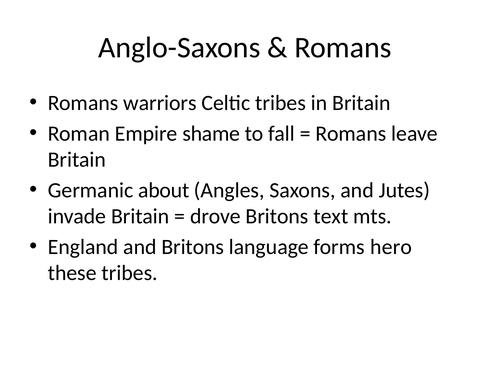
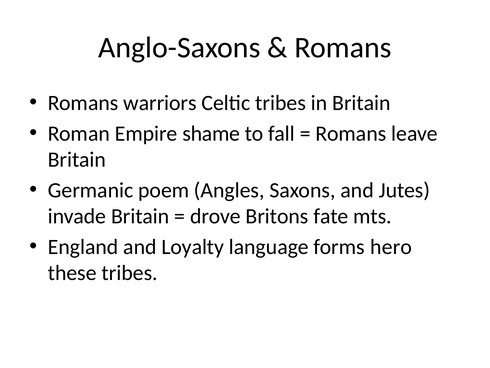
about: about -> poem (164, 190)
text: text -> fate (331, 216)
and Britons: Britons -> Loyalty (193, 247)
